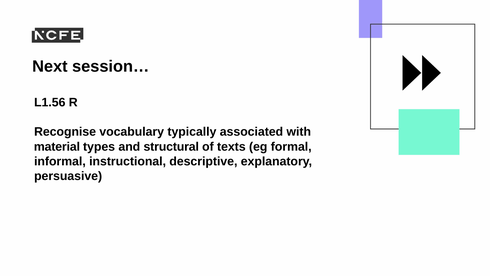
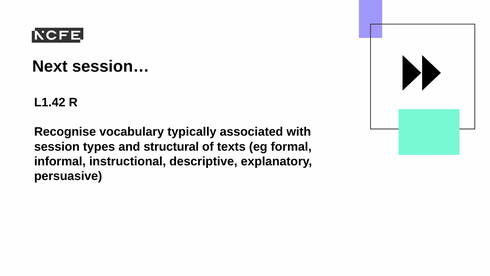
L1.56: L1.56 -> L1.42 (50, 102)
material: material -> session (57, 146)
